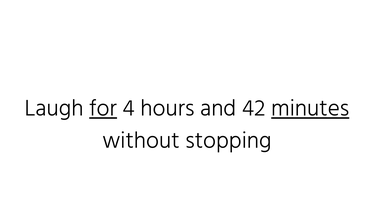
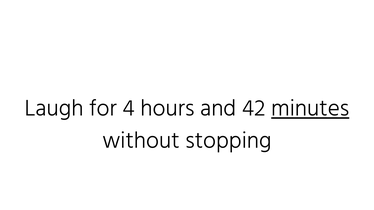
for underline: present -> none (103, 108)
